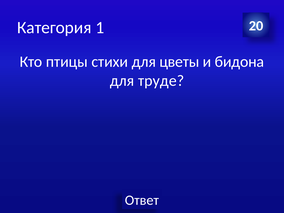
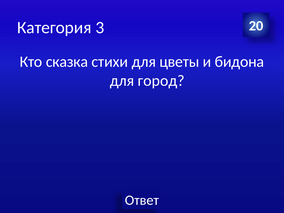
1: 1 -> 3 (100, 27)
птицы: птицы -> сказка (67, 62)
труде: труде -> город (161, 81)
